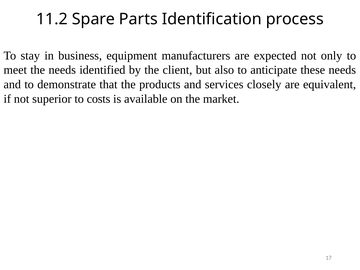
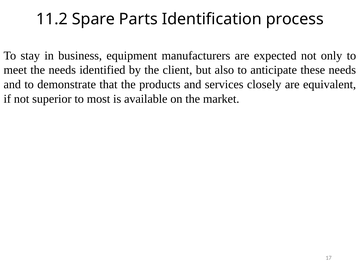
costs: costs -> most (98, 99)
